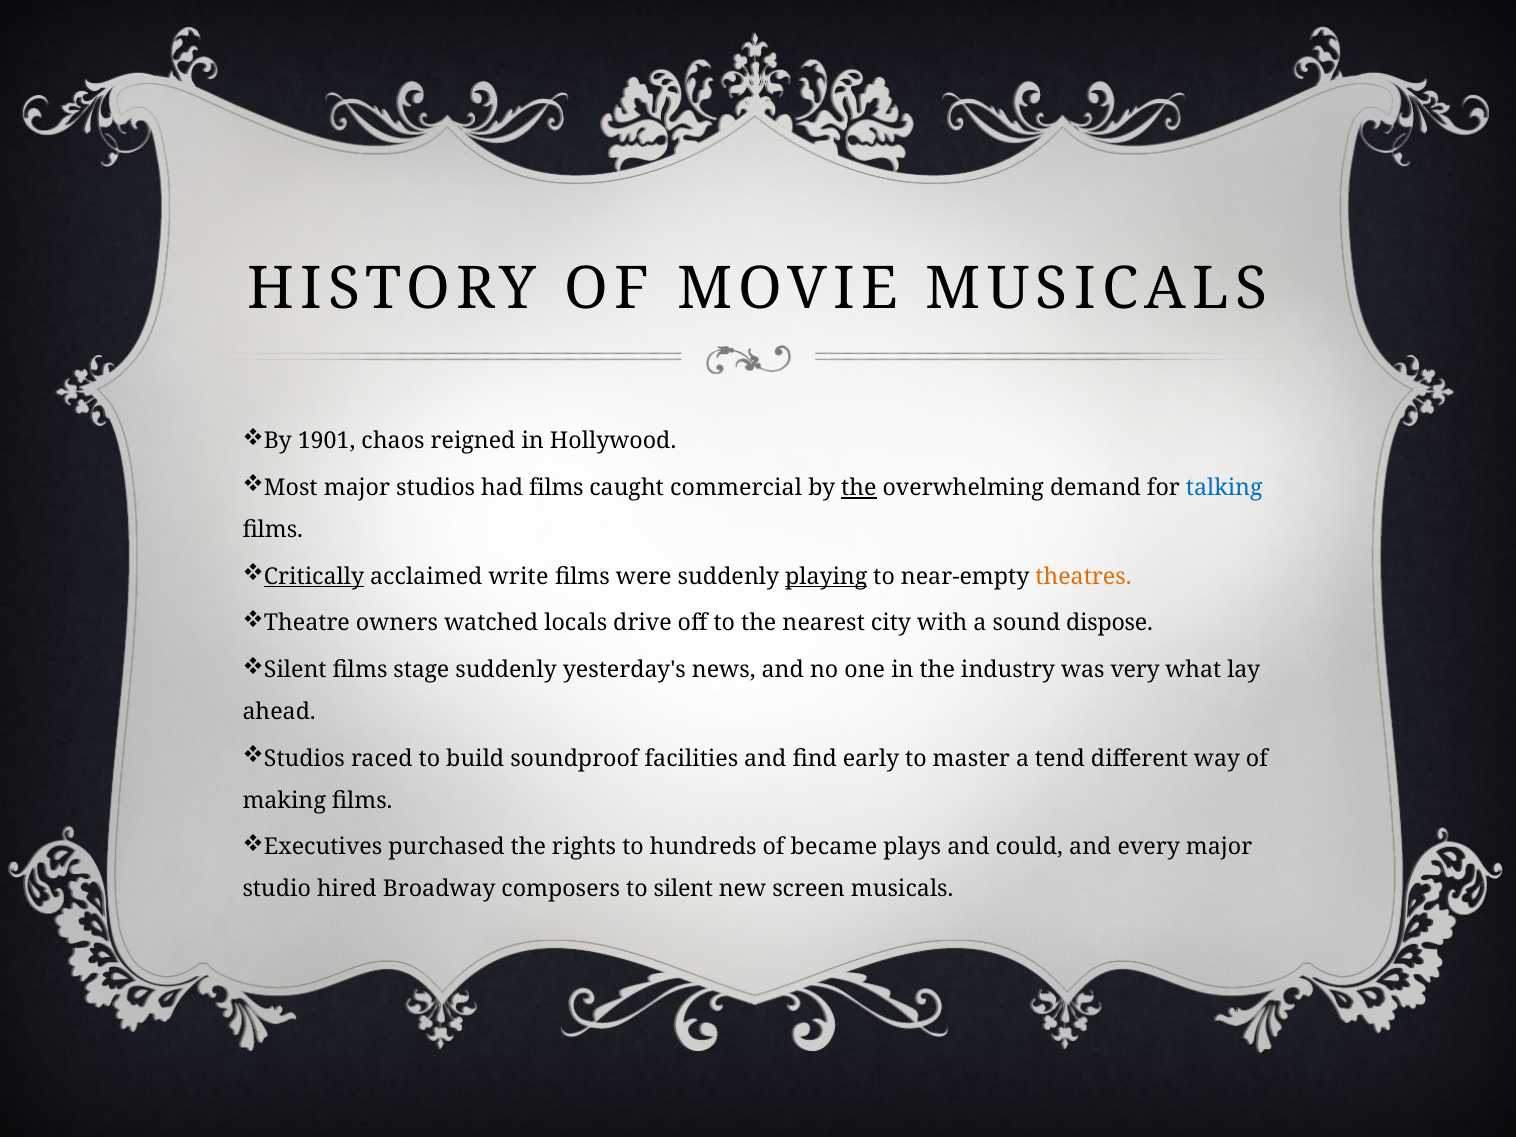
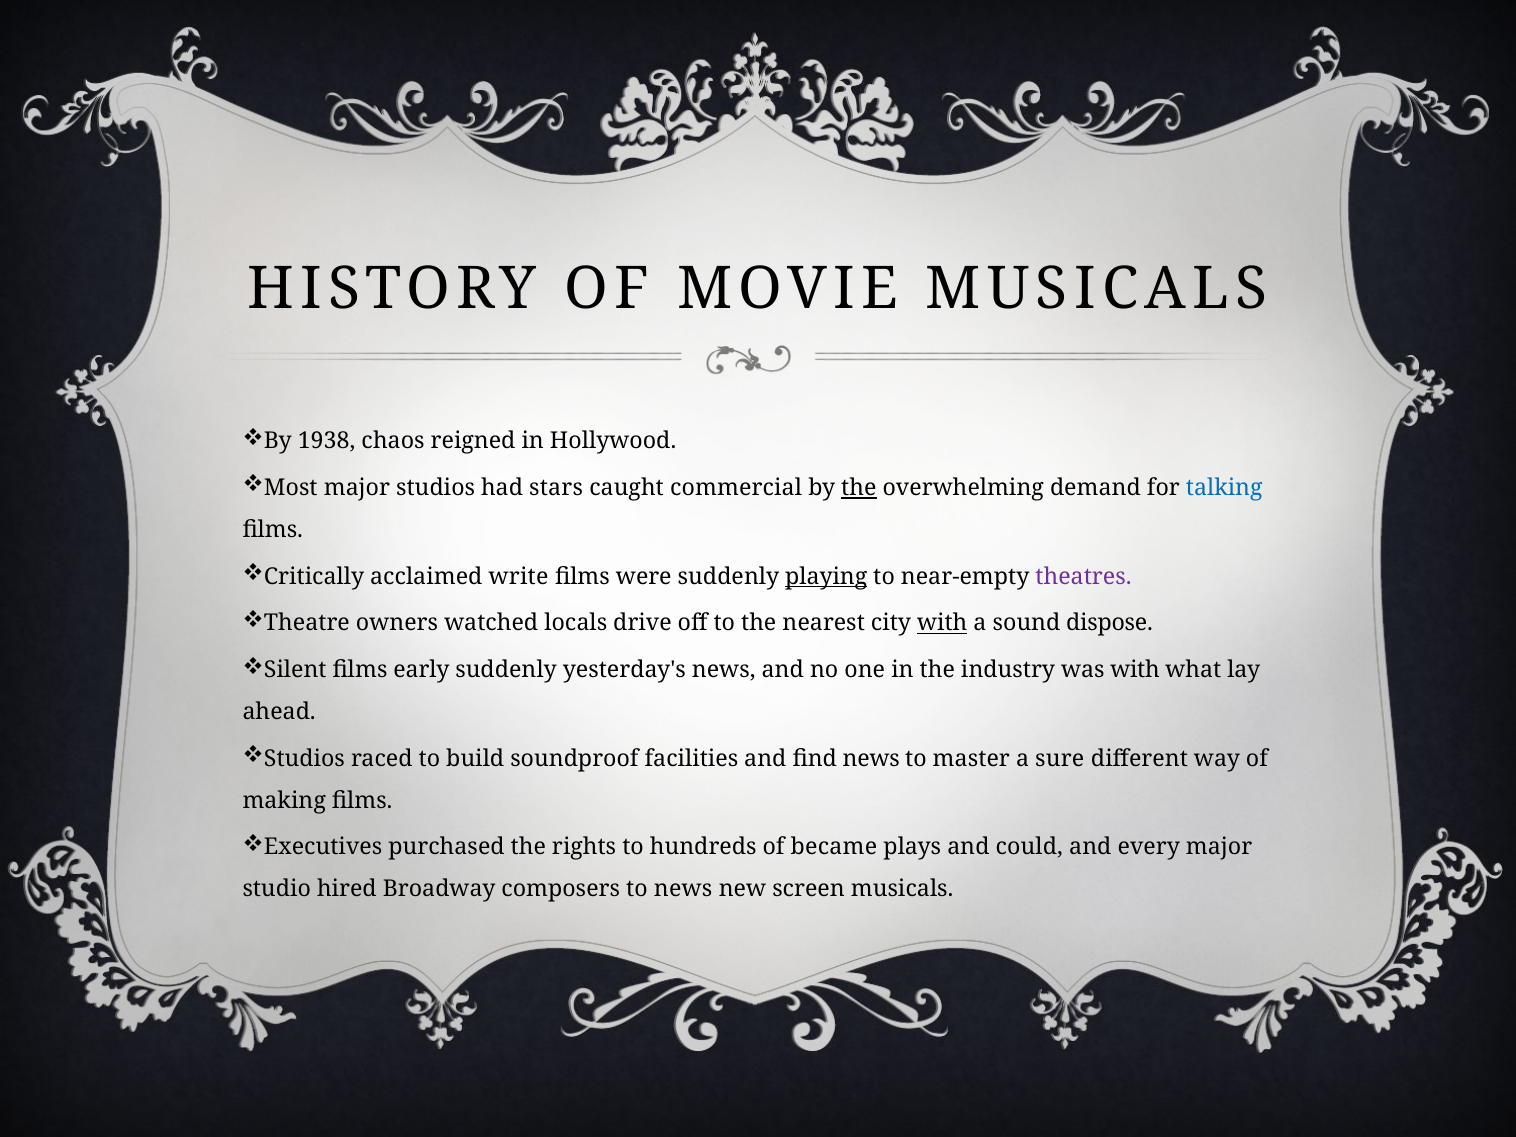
1901: 1901 -> 1938 (327, 441)
had films: films -> stars (556, 488)
Critically underline: present -> none (314, 577)
theatres colour: orange -> purple (1083, 577)
with underline: none -> present (942, 623)
stage: stage -> early (421, 670)
was very: very -> with (1135, 670)
find early: early -> news (871, 759)
tend: tend -> sure (1060, 759)
to silent: silent -> news (683, 889)
